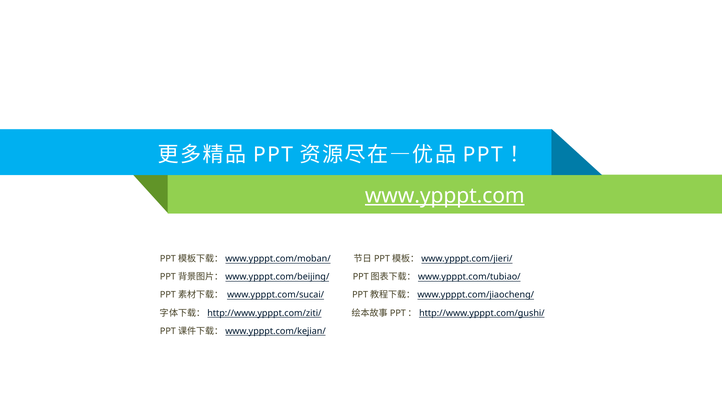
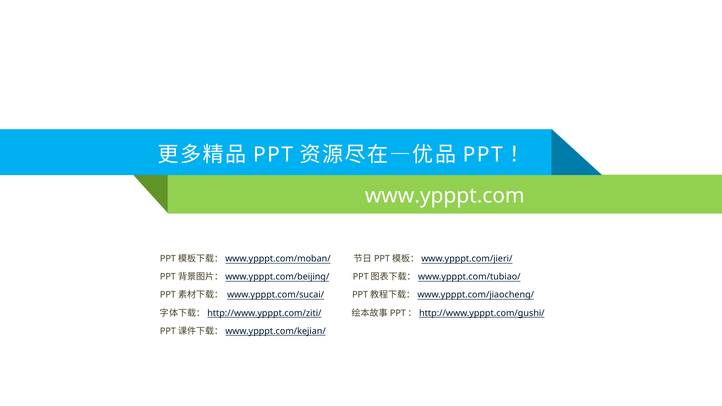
www.ypppt.com underline: present -> none (445, 196)
